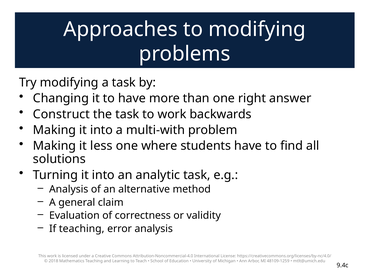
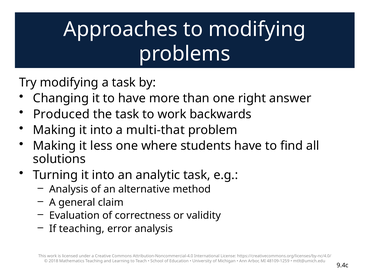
Construct: Construct -> Produced (61, 114)
multi-with: multi-with -> multi-that (155, 130)
